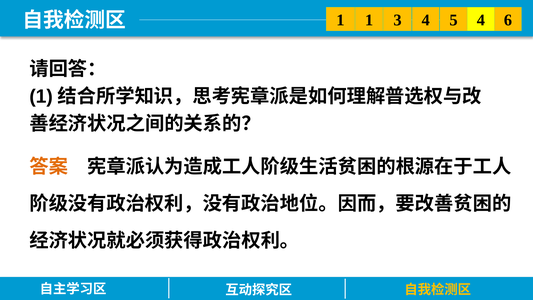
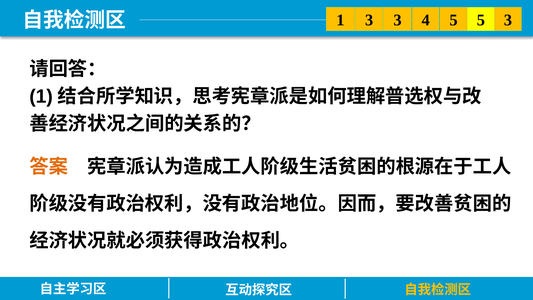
1 1: 1 -> 3 (369, 20)
5 4: 4 -> 5 (481, 20)
4 6: 6 -> 3 (508, 20)
